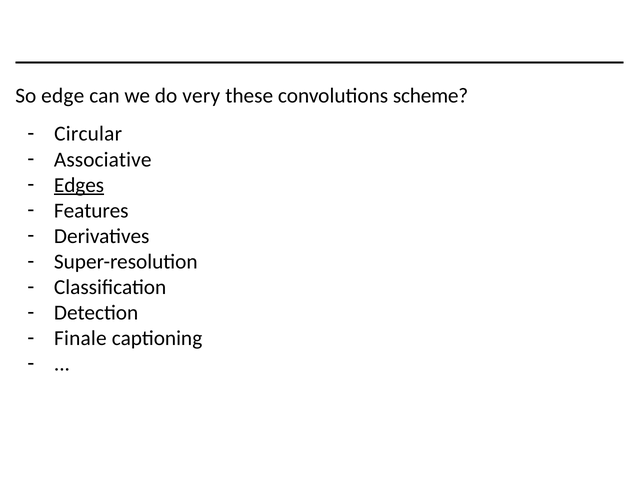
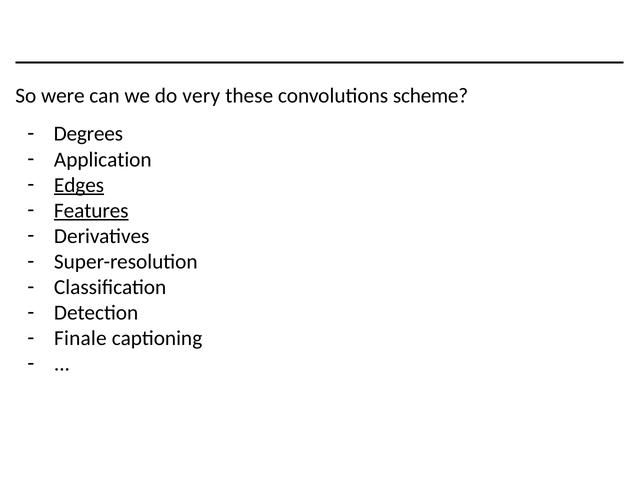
edge: edge -> were (63, 96)
Circular: Circular -> Degrees (88, 134)
Associative: Associative -> Application (103, 160)
Features underline: none -> present (91, 211)
